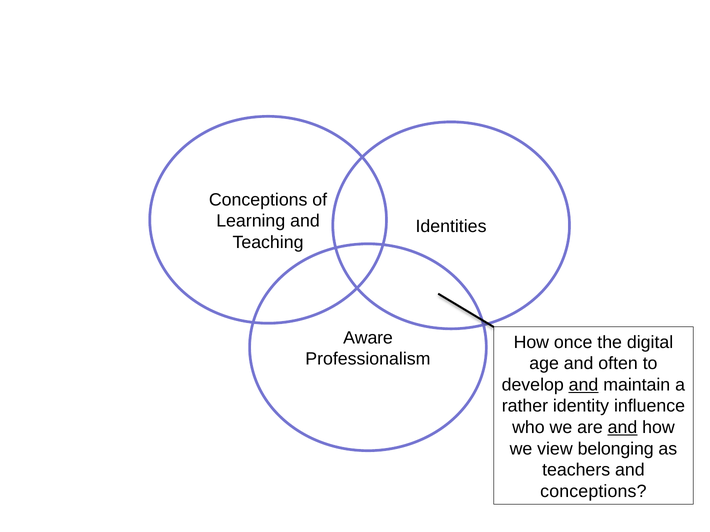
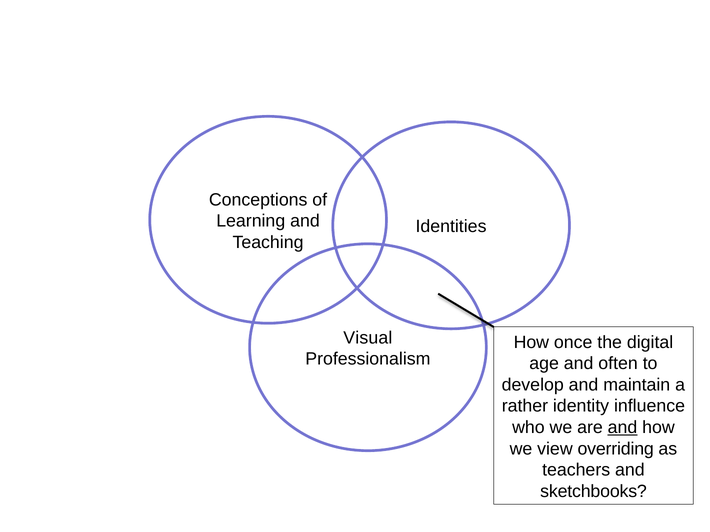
Aware: Aware -> Visual (368, 338)
and underline: present -> none (584, 385)
belonging: belonging -> overriding (616, 449)
conceptions: conceptions -> sketchbooks (594, 492)
